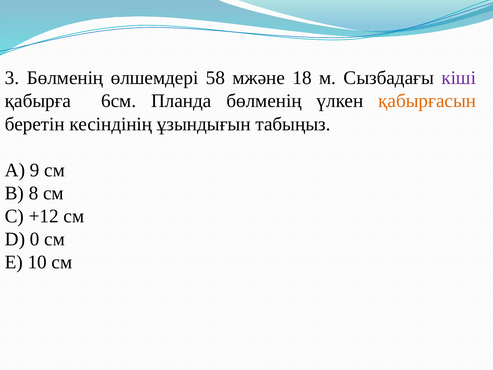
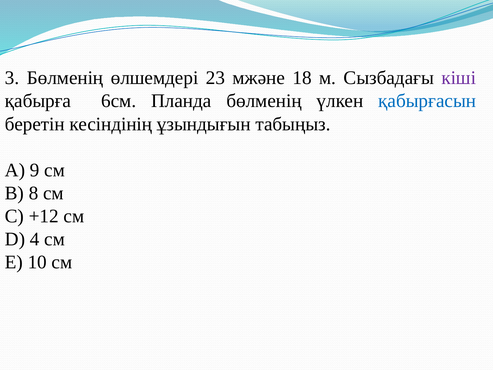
58: 58 -> 23 (215, 78)
қабырғасын colour: orange -> blue (427, 101)
0: 0 -> 4 (35, 239)
